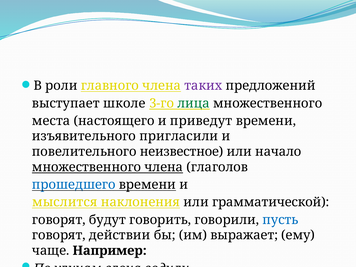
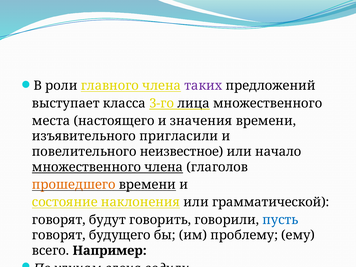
школе: школе -> класса (124, 103)
лица colour: green -> black (194, 103)
приведут: приведут -> значения (201, 121)
прошедшего colour: blue -> orange (74, 185)
мыслится: мыслится -> состояние (65, 202)
действии: действии -> будущего (120, 235)
выражает: выражает -> проблему (244, 235)
чаще: чаще -> всего (51, 251)
